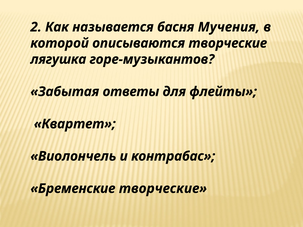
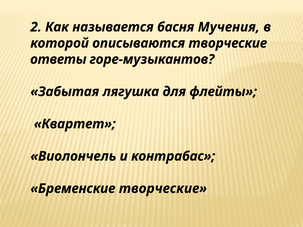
лягушка: лягушка -> ответы (58, 59)
ответы: ответы -> лягушка (131, 92)
